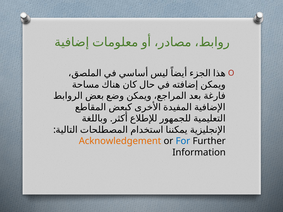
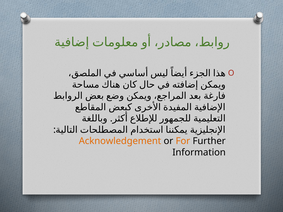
For colour: blue -> orange (183, 141)
